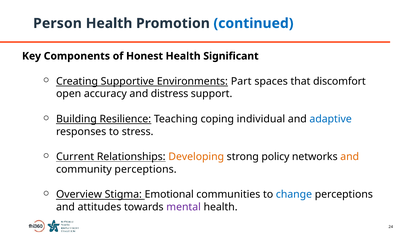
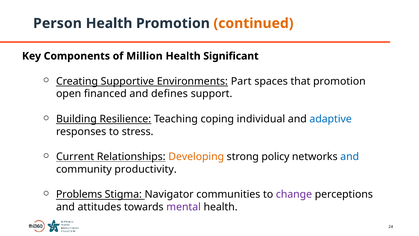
continued colour: blue -> orange (253, 23)
Honest: Honest -> Million (144, 56)
that discomfort: discomfort -> promotion (339, 81)
accuracy: accuracy -> financed (105, 94)
distress: distress -> defines (169, 94)
and colour: orange -> blue (350, 157)
community perceptions: perceptions -> productivity (146, 169)
Overview: Overview -> Problems (79, 194)
Emotional: Emotional -> Navigator (169, 194)
change colour: blue -> purple (294, 194)
